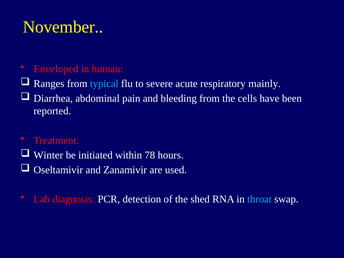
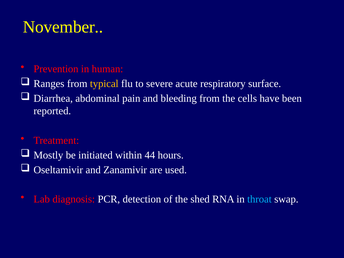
Enveloped: Enveloped -> Prevention (56, 69)
typical colour: light blue -> yellow (104, 84)
mainly: mainly -> surface (265, 84)
Winter: Winter -> Mostly (48, 155)
78: 78 -> 44 (150, 155)
